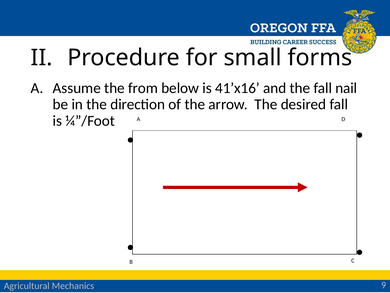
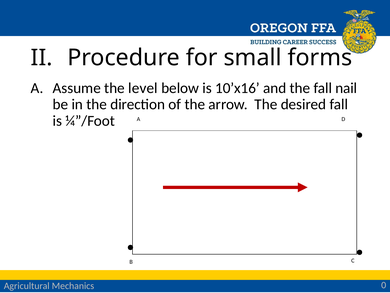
from: from -> level (143, 88)
41’x16: 41’x16 -> 10’x16 (237, 88)
9: 9 -> 0 (384, 285)
